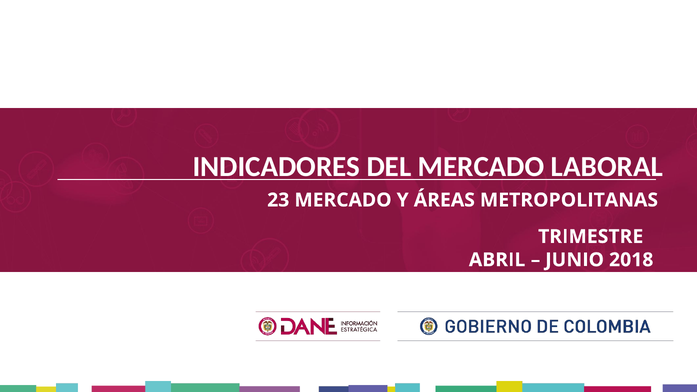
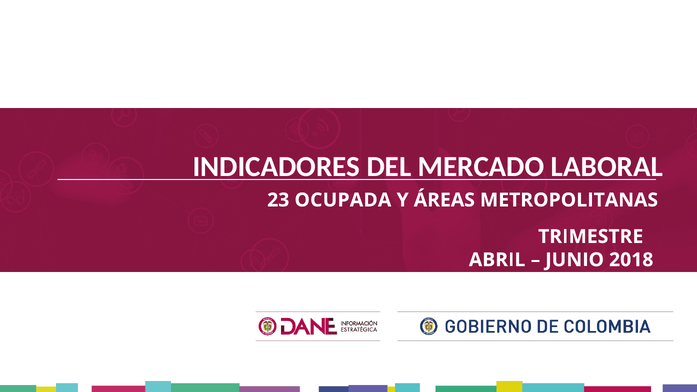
23 MERCADO: MERCADO -> OCUPADA (343, 200)
